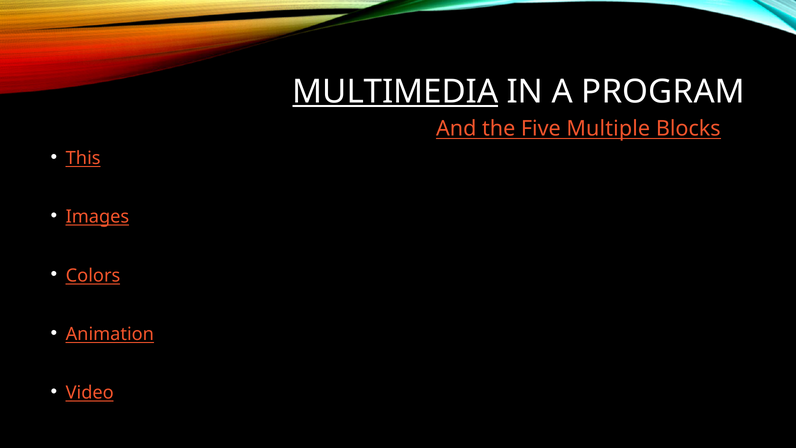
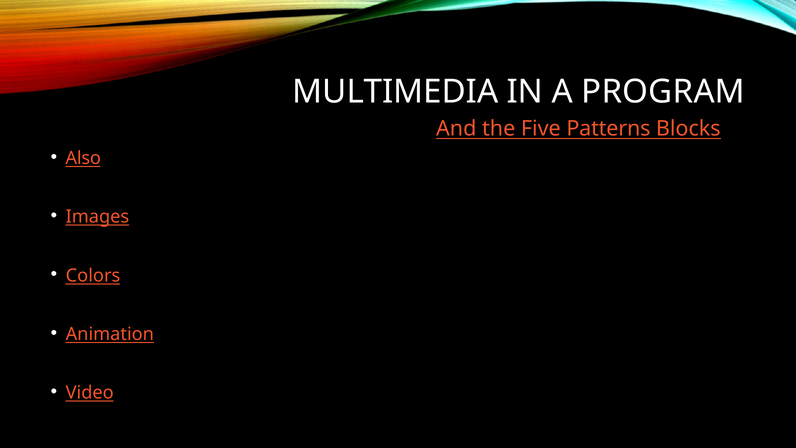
MULTIMEDIA underline: present -> none (395, 92)
Multiple: Multiple -> Patterns (608, 129)
This: This -> Also (83, 158)
